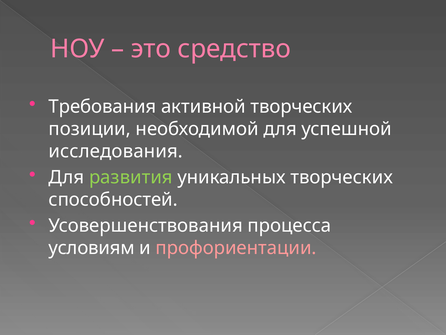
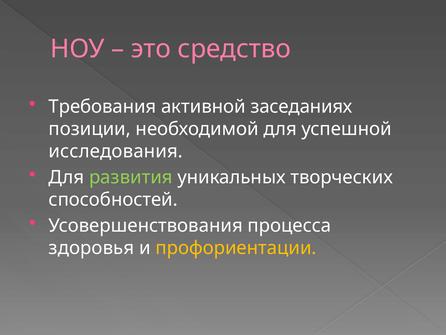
активной творческих: творческих -> заседаниях (302, 106)
условиям: условиям -> здоровья (91, 248)
профориентации colour: pink -> yellow (236, 248)
